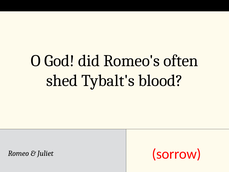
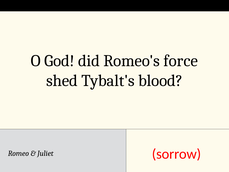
often: often -> force (181, 61)
